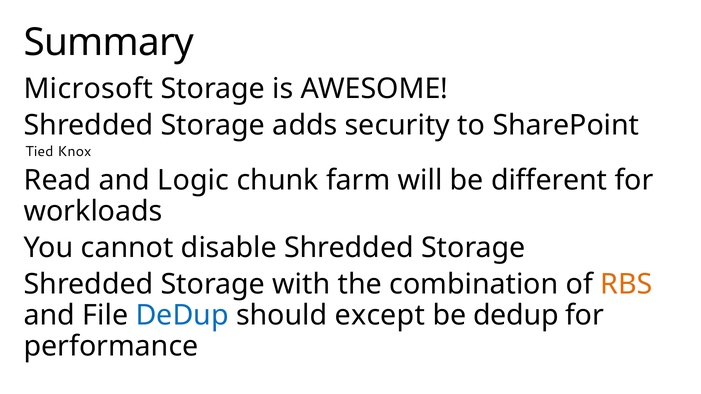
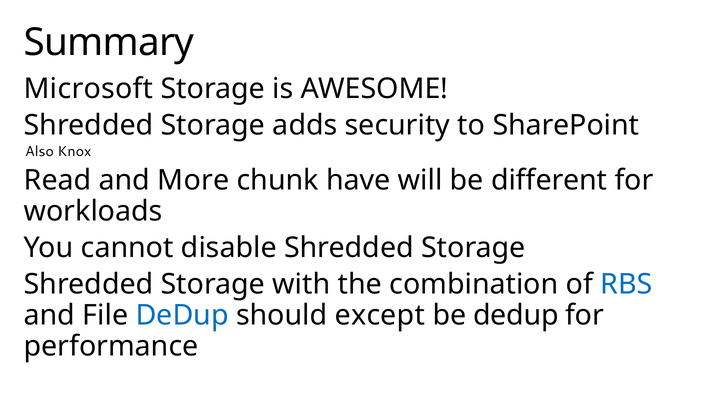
Tied: Tied -> Also (39, 152)
Logic: Logic -> More (193, 180)
farm: farm -> have (358, 180)
RBS colour: orange -> blue (626, 285)
